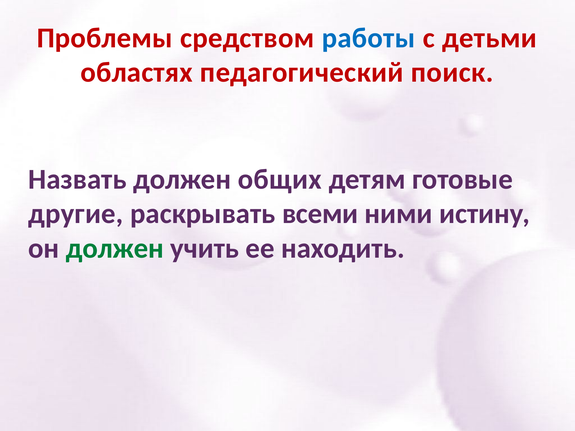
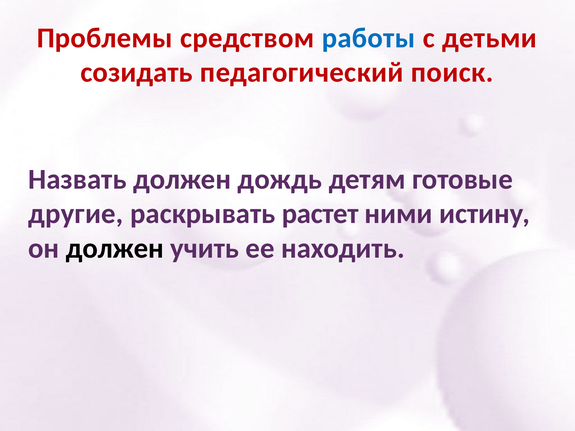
областях: областях -> созидать (137, 72)
общих: общих -> дождь (280, 179)
всеми: всеми -> растет (320, 214)
должен colour: green -> black (115, 248)
